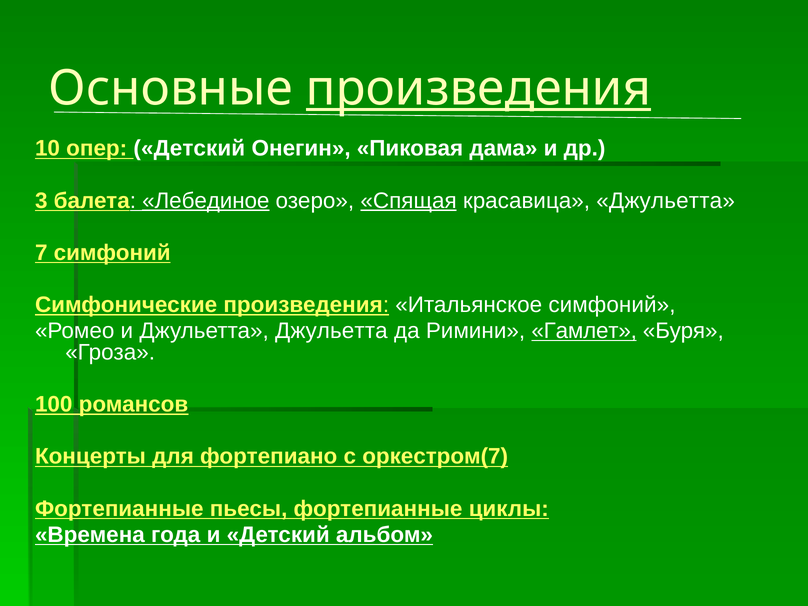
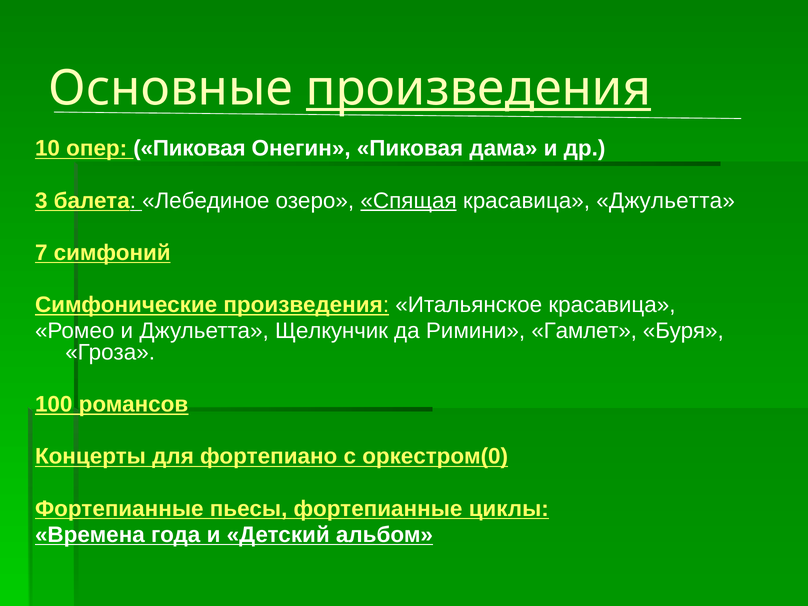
опер Детский: Детский -> Пиковая (189, 149)
Лебединое underline: present -> none (206, 201)
Итальянское симфоний: симфоний -> красавица (612, 305)
Джульетта Джульетта: Джульетта -> Щелкунчик (332, 331)
Гамлет underline: present -> none (584, 331)
оркестром(7: оркестром(7 -> оркестром(0 (435, 457)
